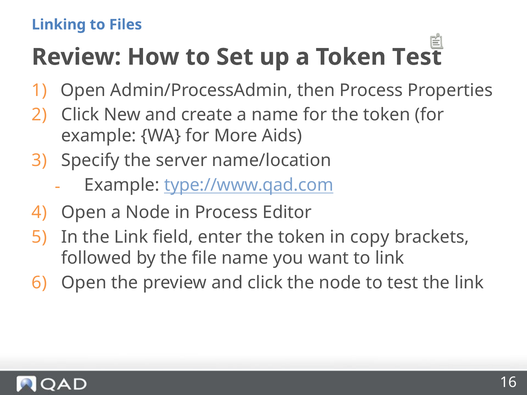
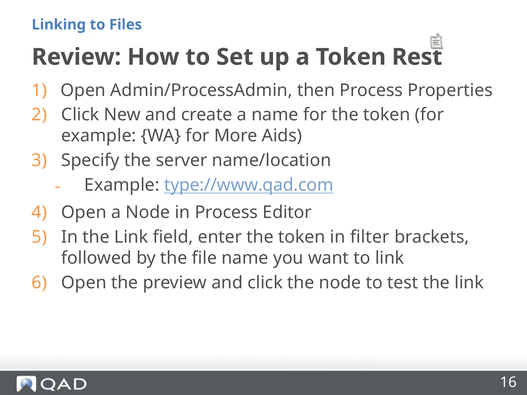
Token Test: Test -> Rest (417, 57)
copy: copy -> filter (370, 237)
